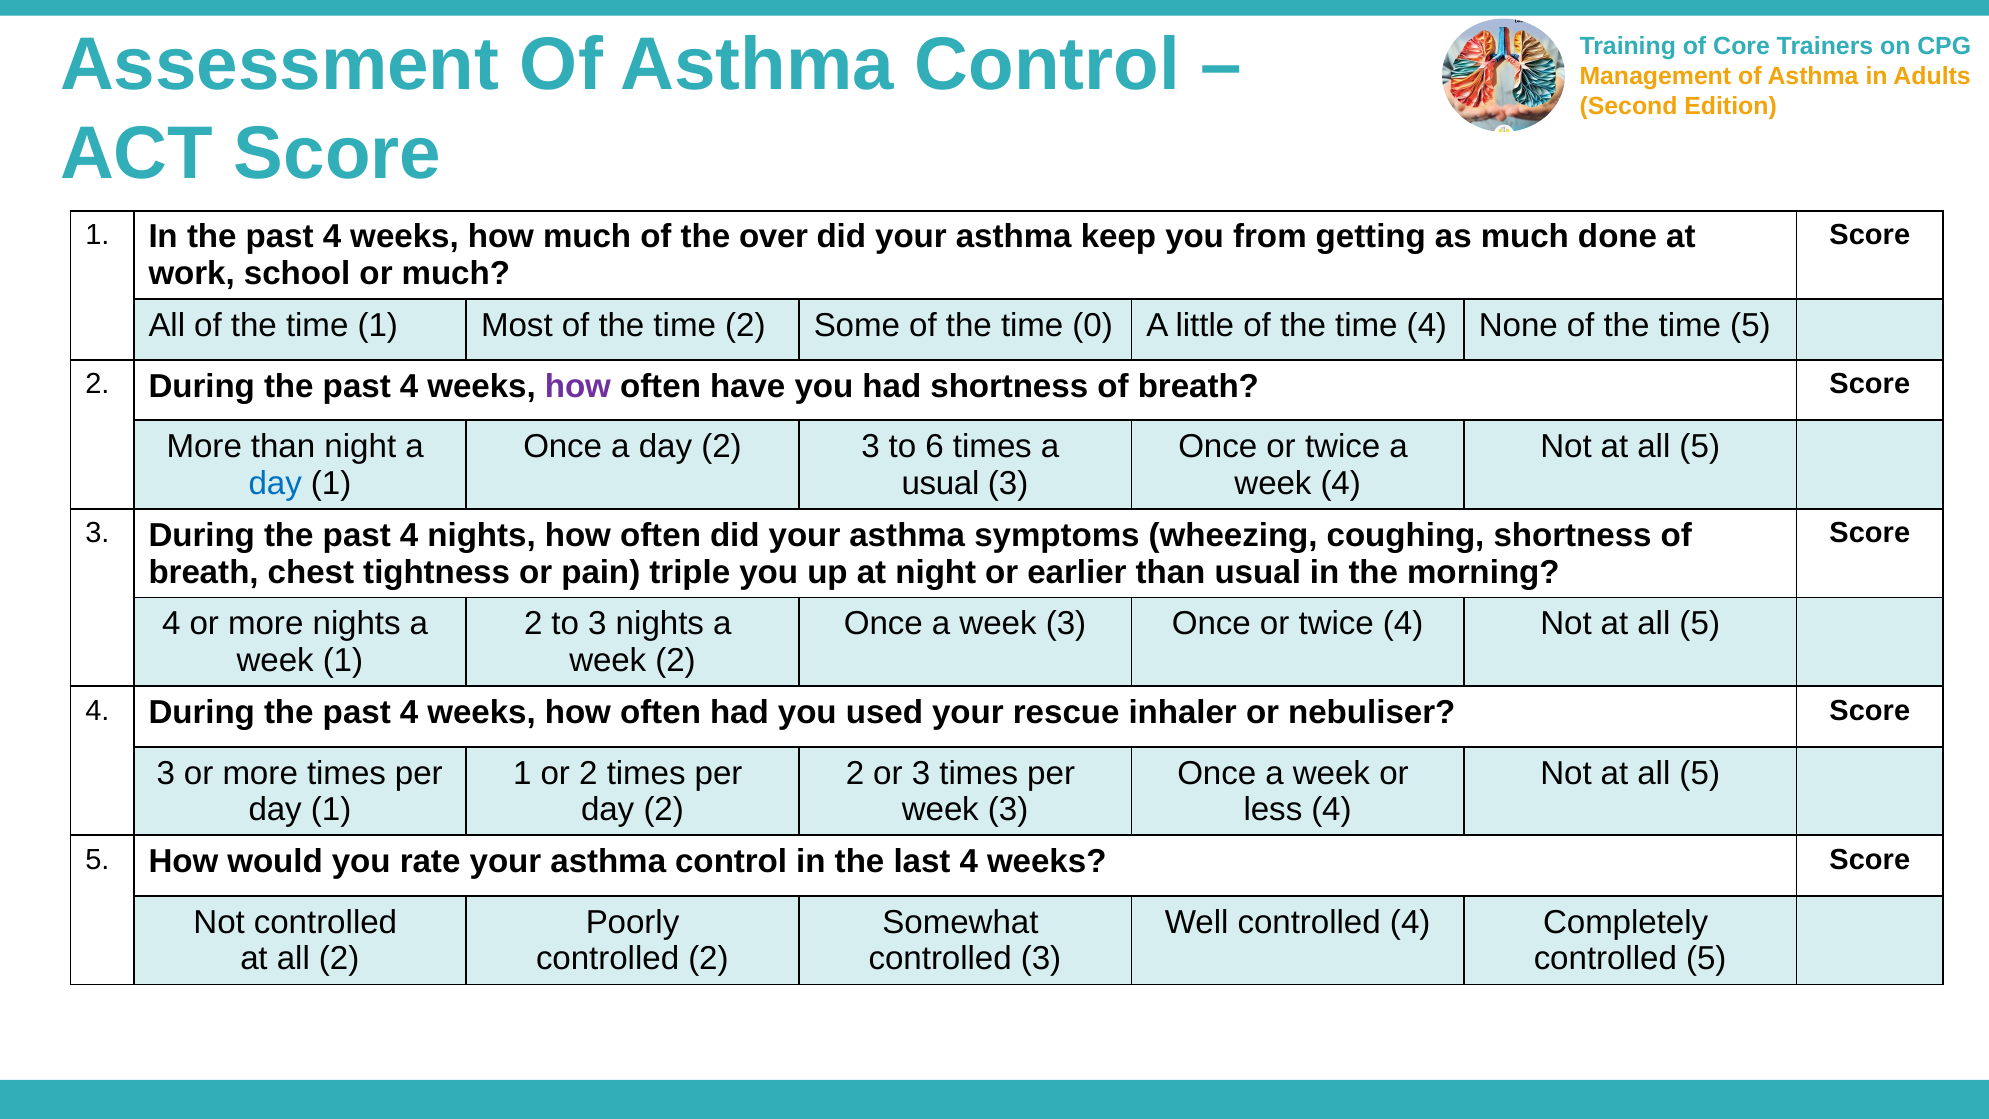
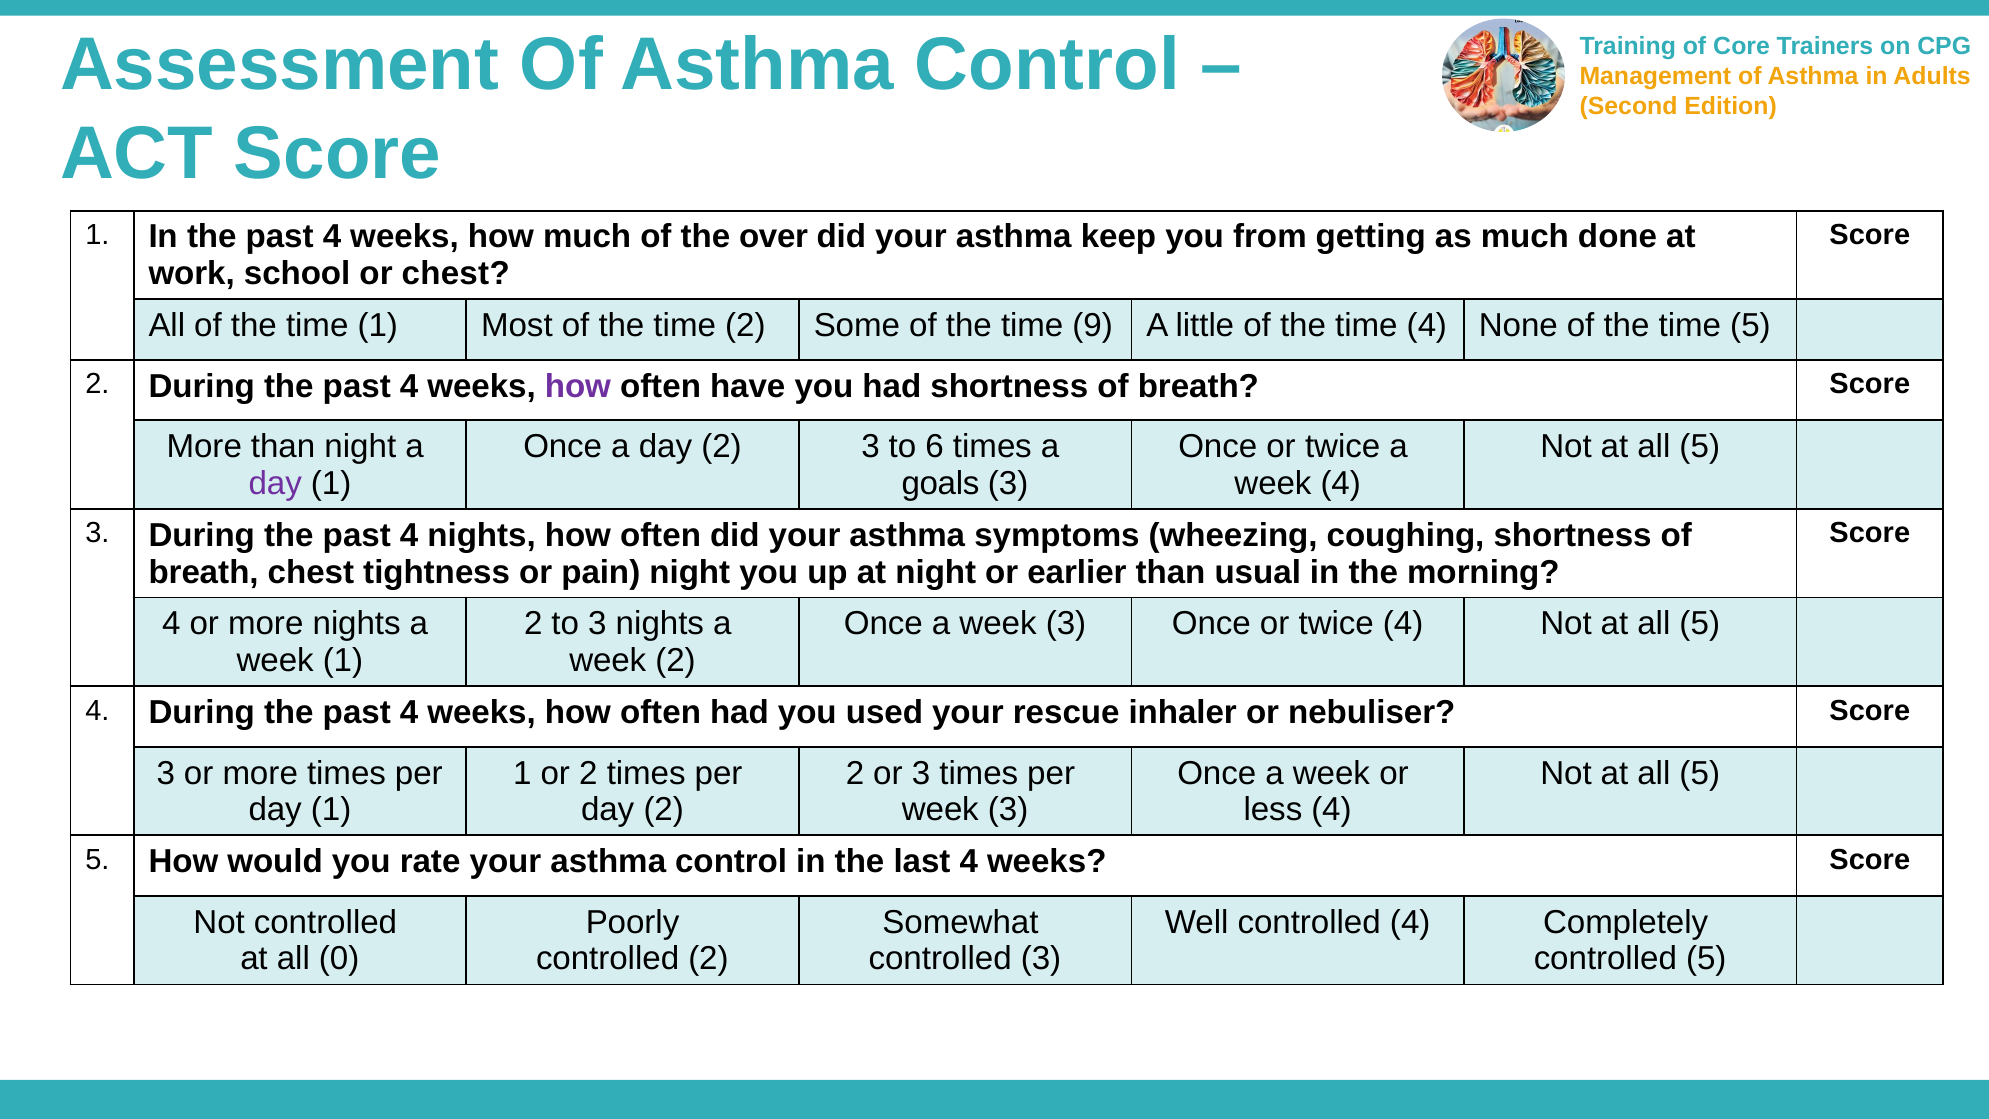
or much: much -> chest (456, 274)
0: 0 -> 9 (1093, 326)
day colour: blue -> purple (275, 483)
usual: usual -> goals (940, 483)
pain triple: triple -> night (690, 572)
all 2: 2 -> 0 (339, 959)
